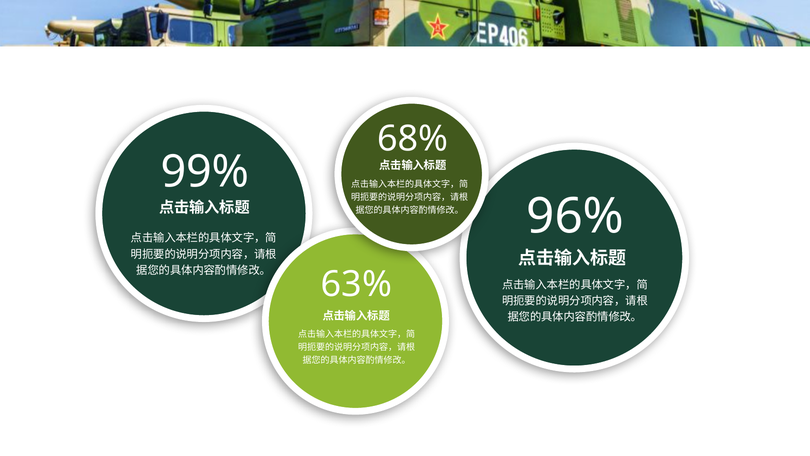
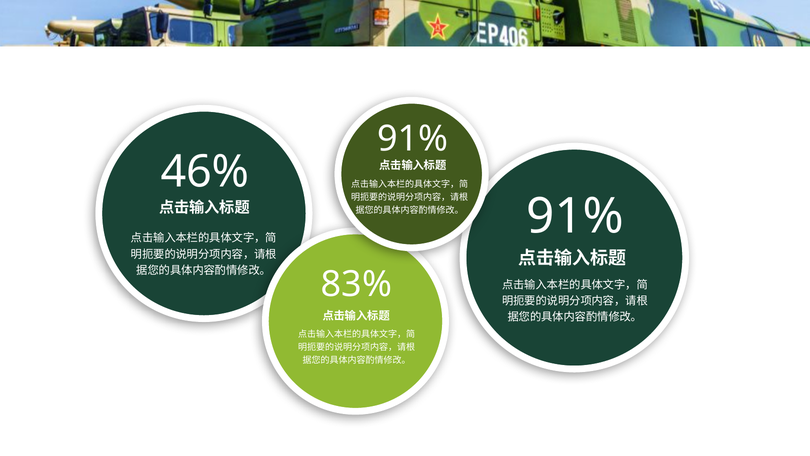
68%: 68% -> 91% (413, 139)
99%: 99% -> 46% (205, 172)
96%: 96% -> 91% (575, 216)
63%: 63% -> 83% (356, 284)
